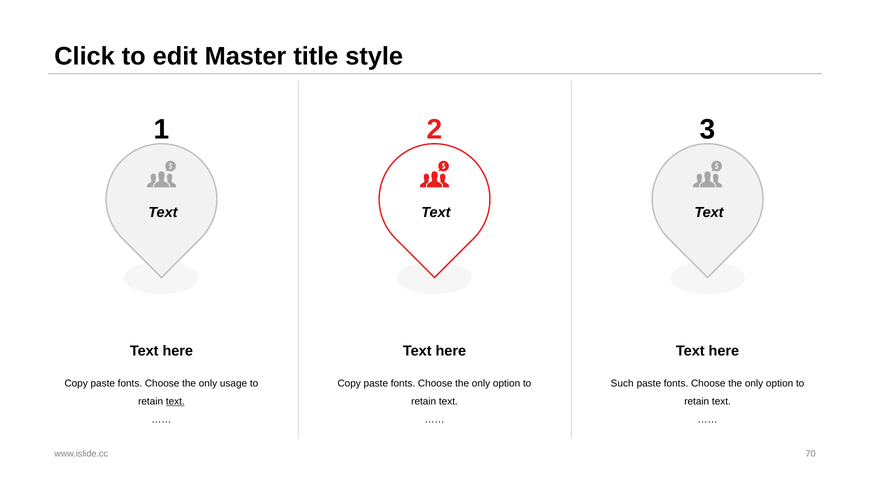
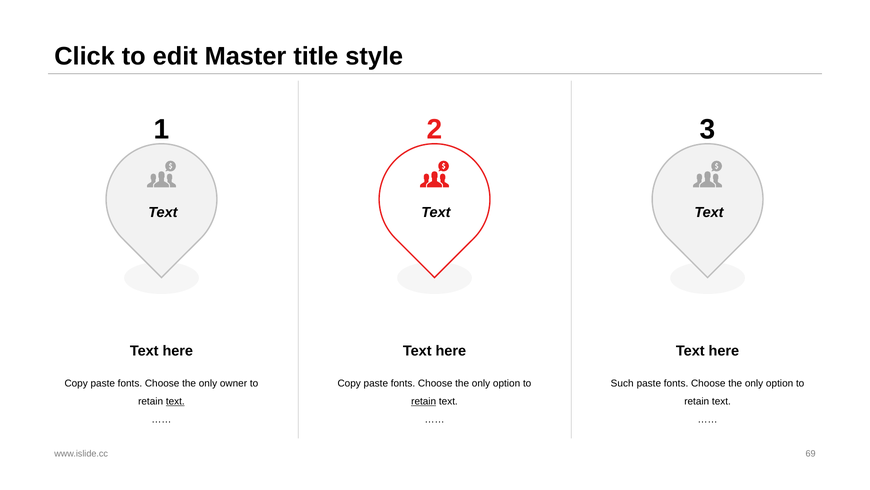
usage: usage -> owner (233, 383)
retain underline: none -> present (424, 401)
70: 70 -> 69 (811, 453)
